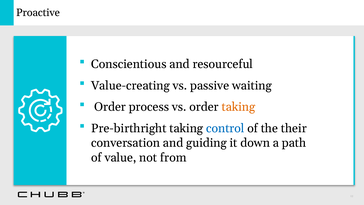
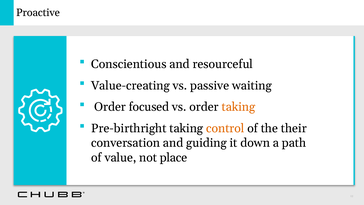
process: process -> focused (149, 107)
control colour: blue -> orange (225, 128)
from: from -> place (174, 157)
